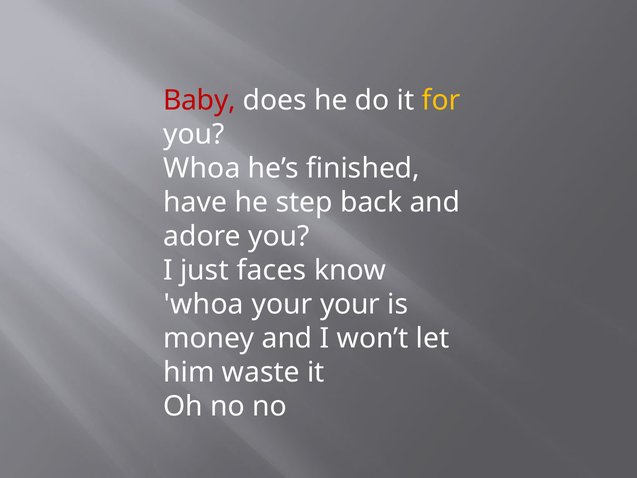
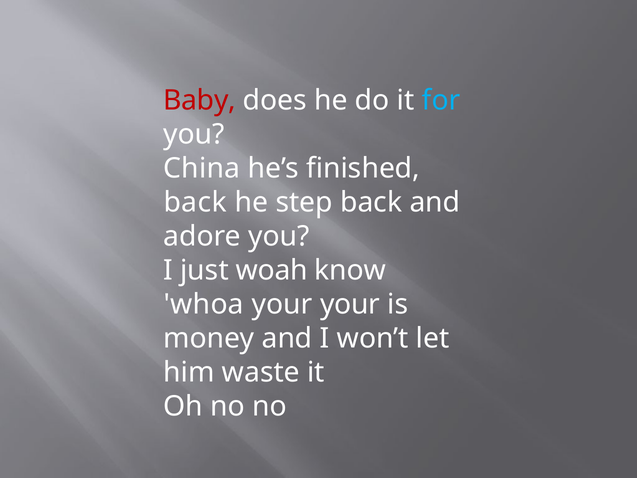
for colour: yellow -> light blue (441, 100)
Whoa: Whoa -> China (202, 168)
have: have -> back (195, 202)
faces: faces -> woah (272, 270)
